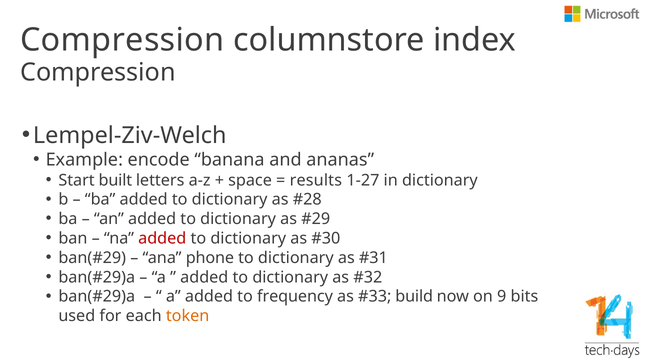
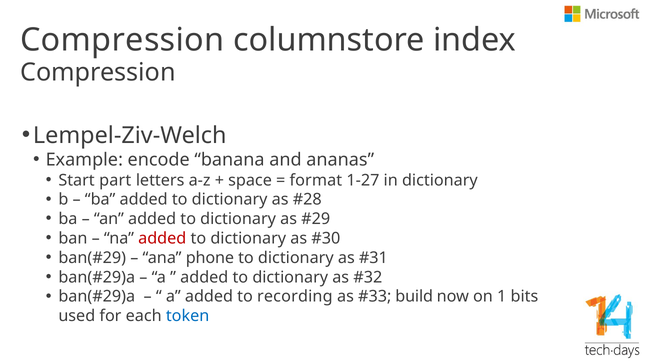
built: built -> part (115, 180)
results: results -> format (316, 180)
frequency: frequency -> recording (295, 297)
9: 9 -> 1 (502, 297)
token colour: orange -> blue (188, 317)
